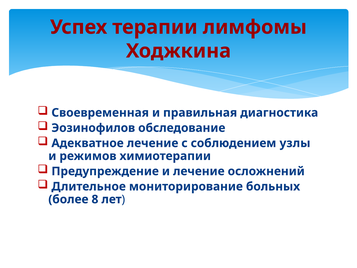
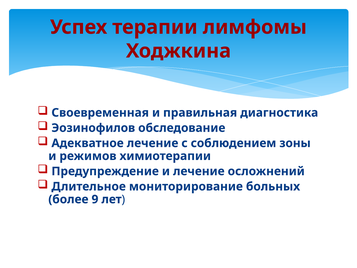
узлы: узлы -> зоны (295, 143)
8: 8 -> 9 (95, 199)
